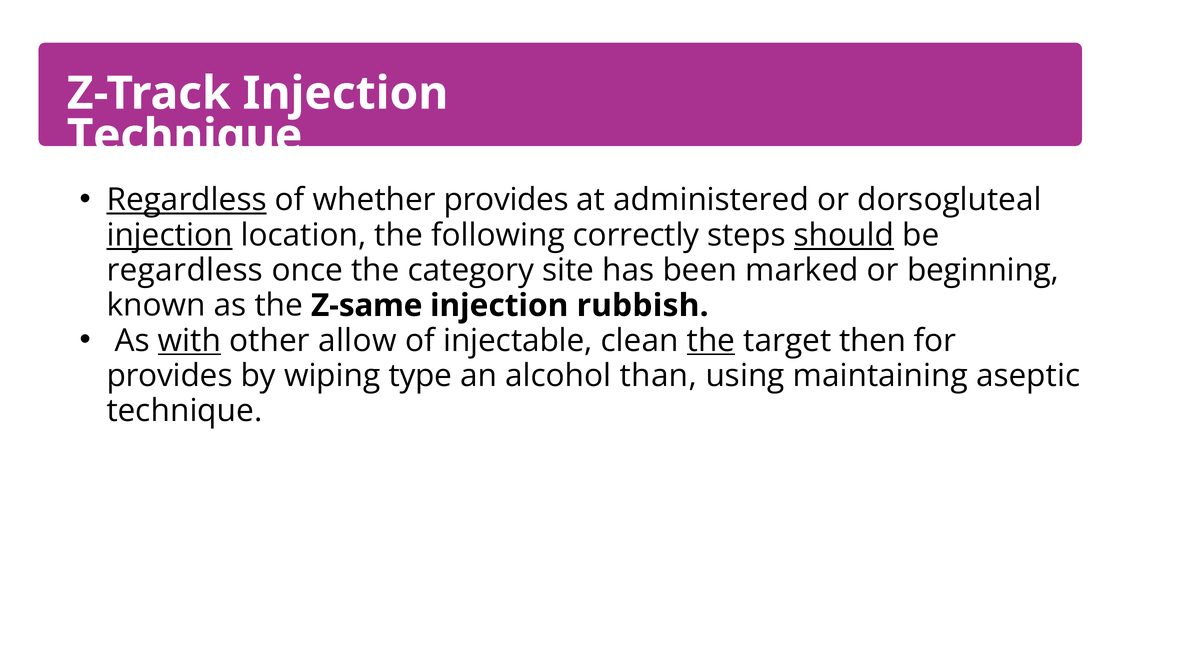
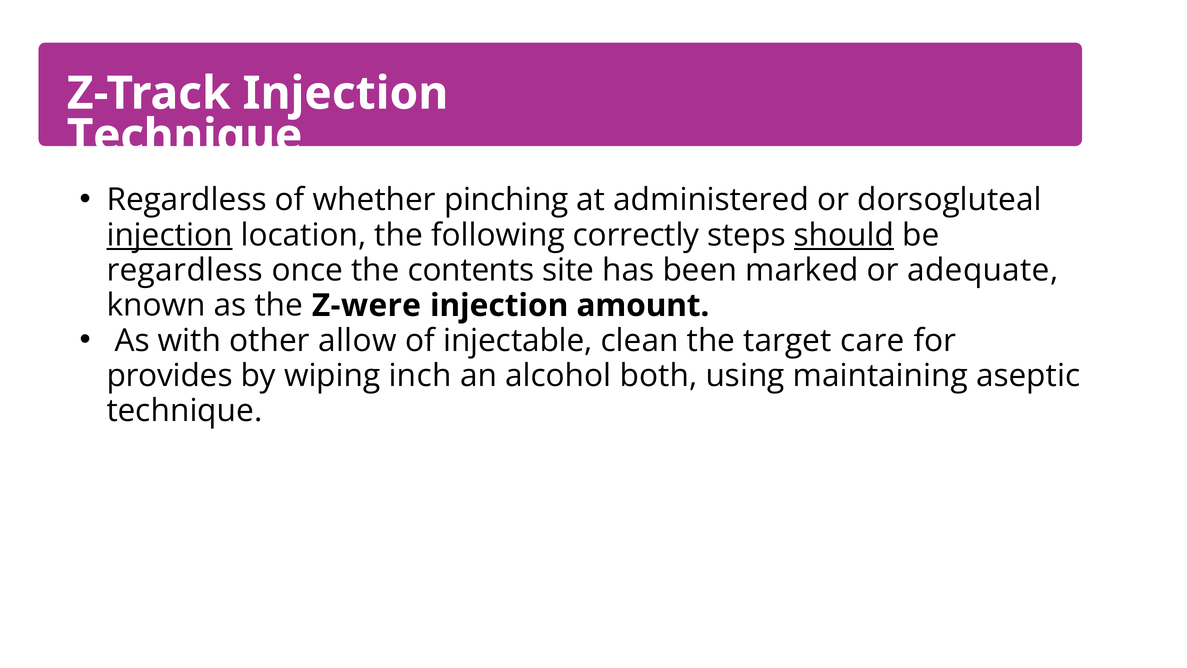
Regardless underline: present -> none (187, 200)
whether provides: provides -> pinching (506, 200)
category: category -> contents (471, 270)
beginning: beginning -> adequate (983, 270)
Z-same: Z-same -> Z-were (366, 305)
rubbish: rubbish -> amount (643, 305)
with underline: present -> none (190, 341)
the underline: present -> none (711, 341)
then: then -> care (872, 341)
type: type -> inch (420, 376)
than: than -> both (658, 376)
